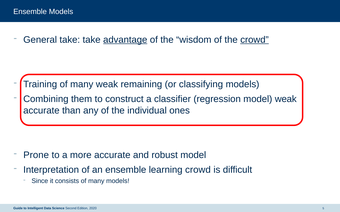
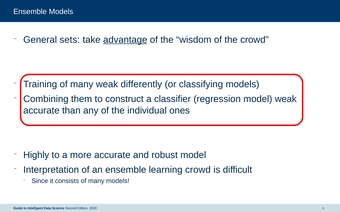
General take: take -> sets (70, 40)
crowd underline: present -> none (254, 40)
remaining: remaining -> differently (141, 84)
Prone: Prone -> Highly (36, 155)
